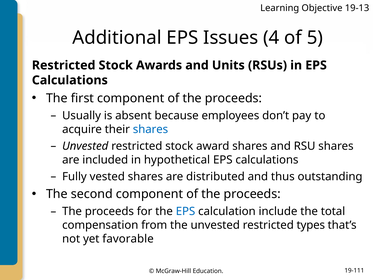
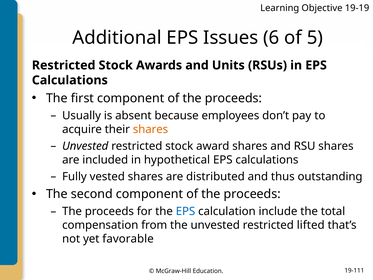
19-13: 19-13 -> 19-19 (357, 8)
4: 4 -> 6 (271, 38)
shares colour: blue -> orange (150, 129)
types: types -> lifted (311, 225)
